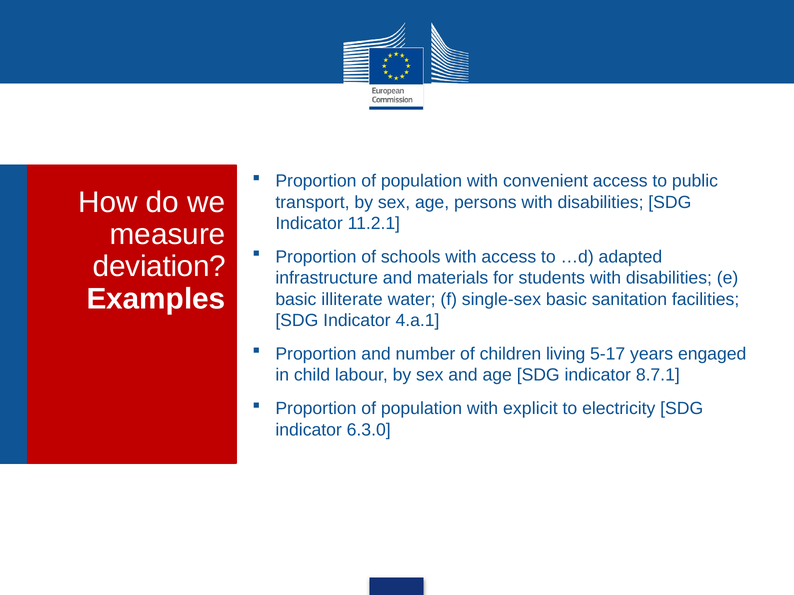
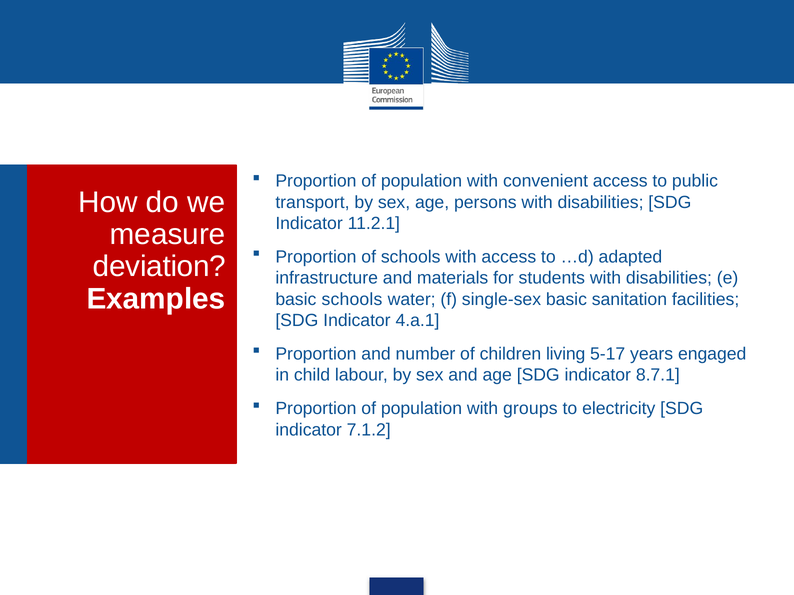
basic illiterate: illiterate -> schools (352, 299)
explicit: explicit -> groups (530, 409)
6.3.0: 6.3.0 -> 7.1.2 (369, 430)
